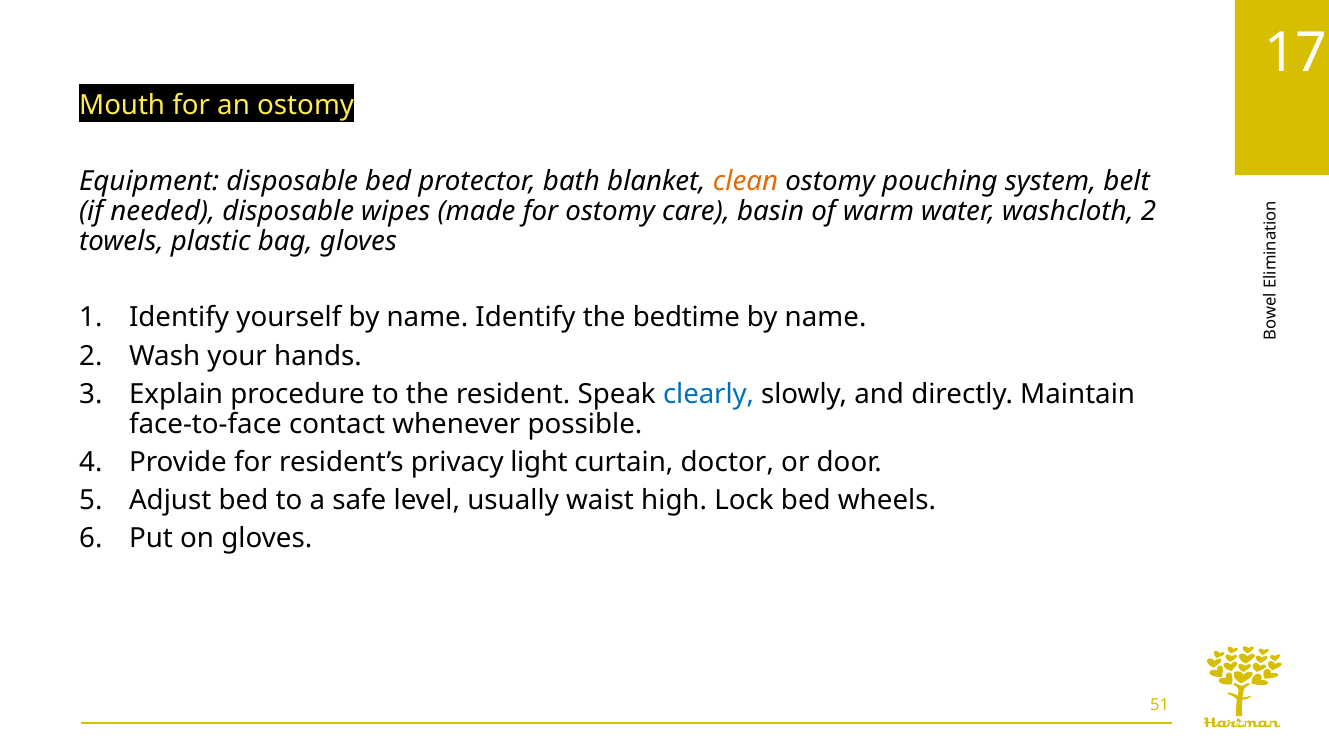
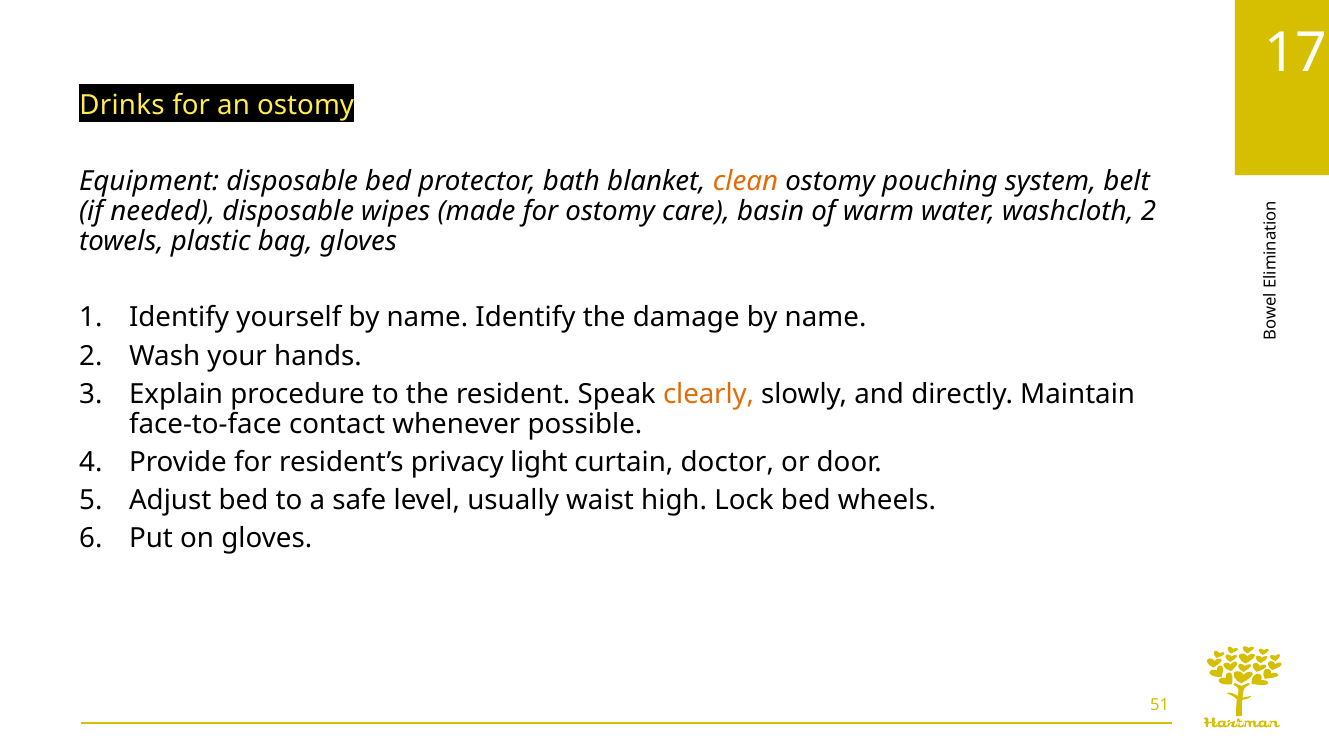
Mouth: Mouth -> Drinks (122, 105)
bedtime: bedtime -> damage (686, 318)
clearly colour: blue -> orange (709, 394)
